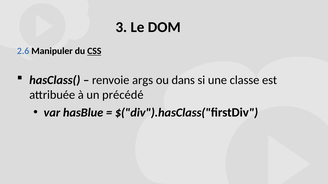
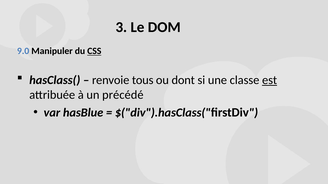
2.6: 2.6 -> 9.0 (23, 51)
args: args -> tous (143, 80)
dans: dans -> dont (183, 80)
est underline: none -> present (270, 80)
